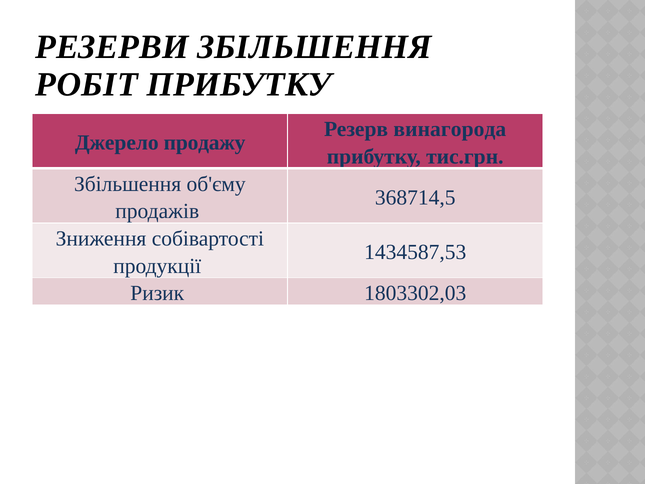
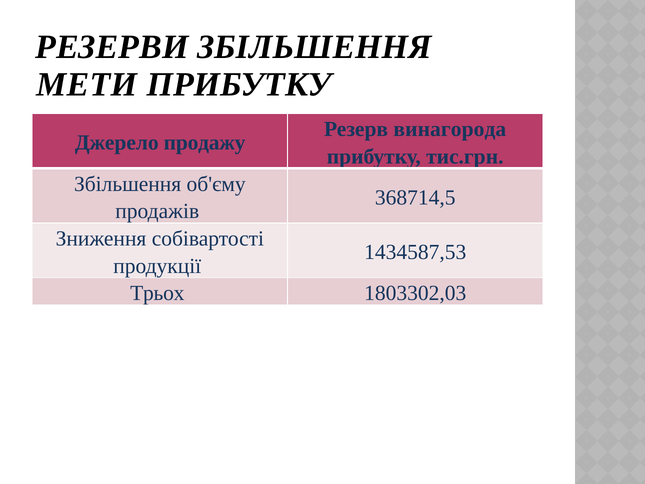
РОБІТ: РОБІТ -> МЕТИ (87, 85)
Ризик: Ризик -> Трьох (157, 293)
